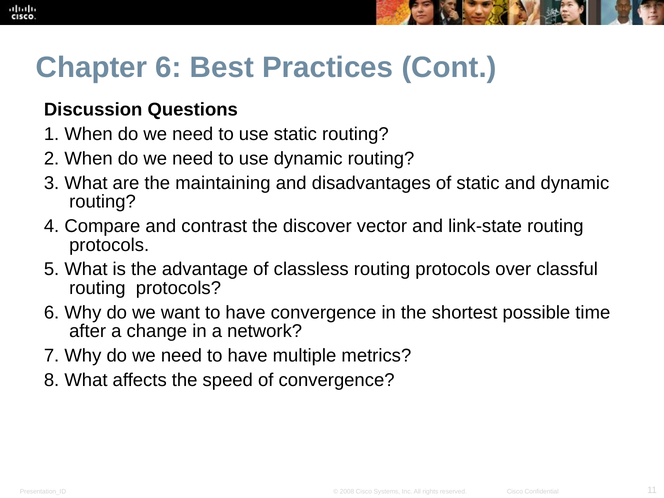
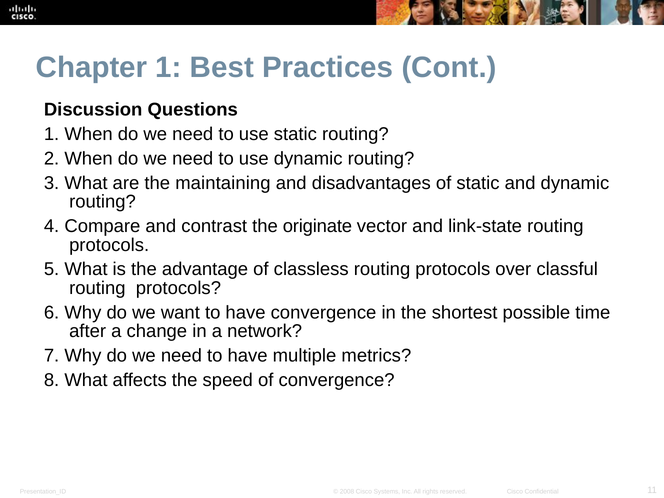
Chapter 6: 6 -> 1 (169, 67)
discover: discover -> originate (317, 226)
